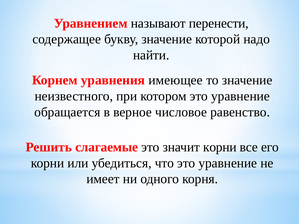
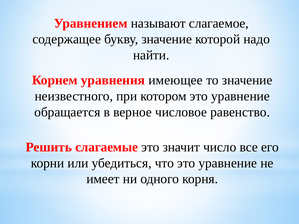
перенести: перенести -> слагаемое (219, 23)
значит корни: корни -> число (220, 147)
